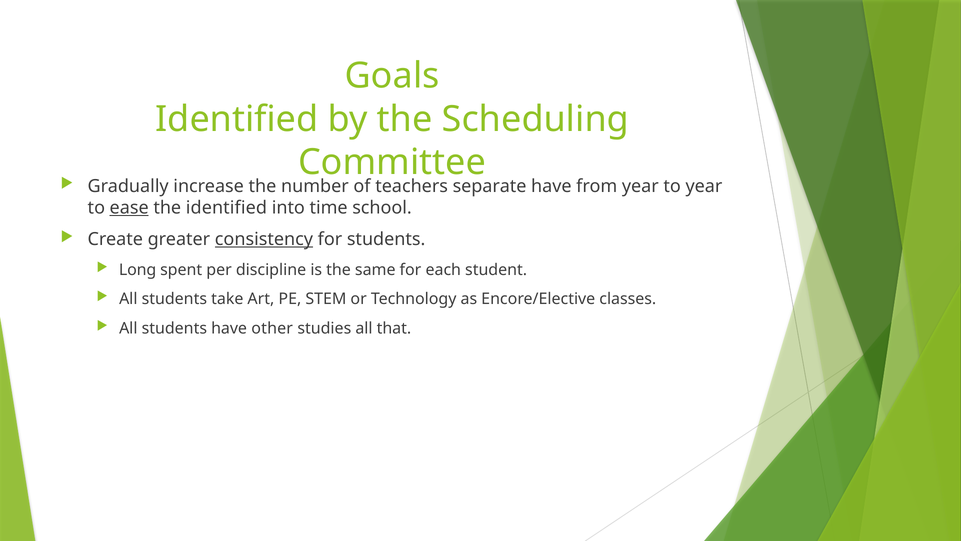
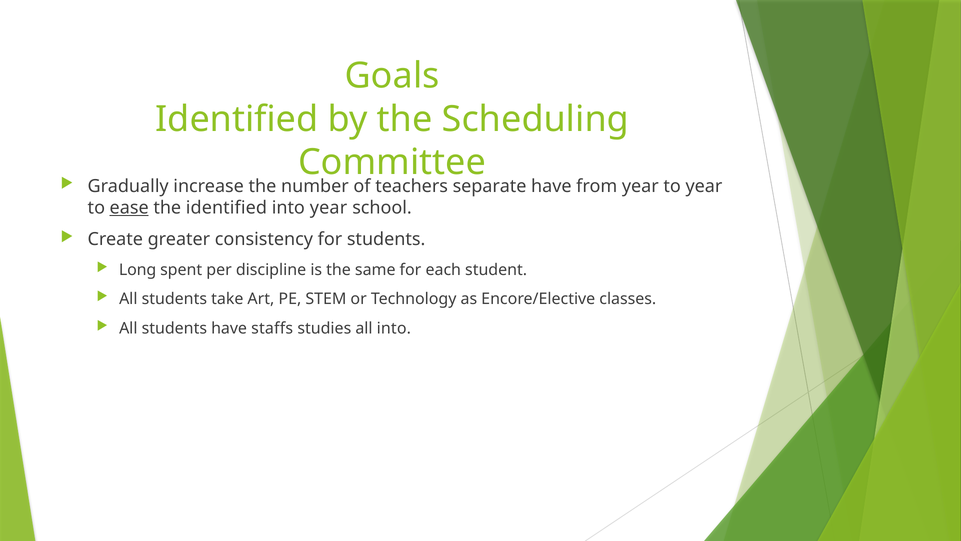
into time: time -> year (328, 208)
consistency underline: present -> none (264, 239)
other: other -> staffs (272, 328)
all that: that -> into (394, 328)
